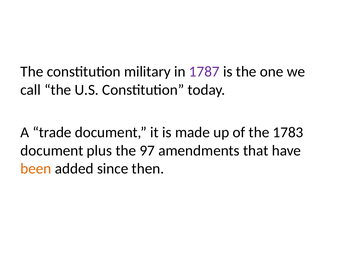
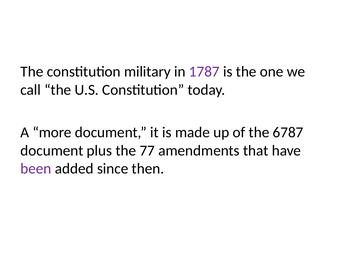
trade: trade -> more (52, 132)
1783: 1783 -> 6787 (288, 132)
97: 97 -> 77 (147, 150)
been colour: orange -> purple (36, 169)
